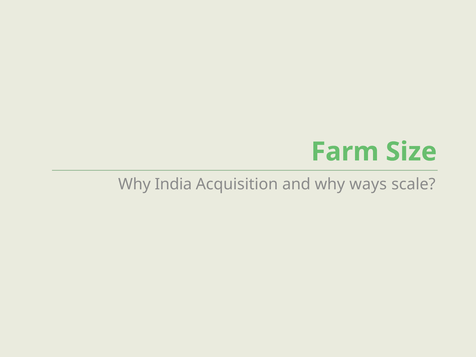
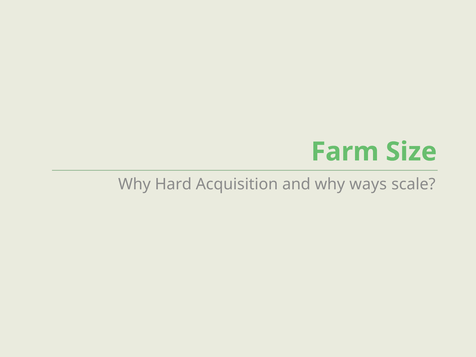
India: India -> Hard (173, 184)
